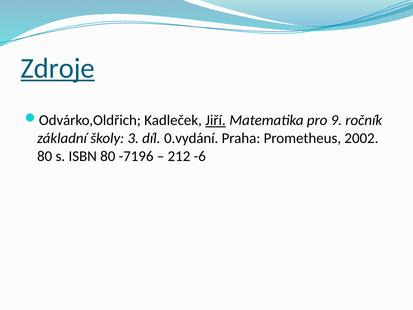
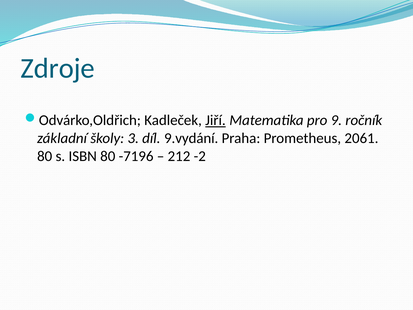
Zdroje underline: present -> none (58, 68)
0.vydání: 0.vydání -> 9.vydání (191, 138)
2002: 2002 -> 2061 (361, 138)
-6: -6 -> -2 (200, 156)
